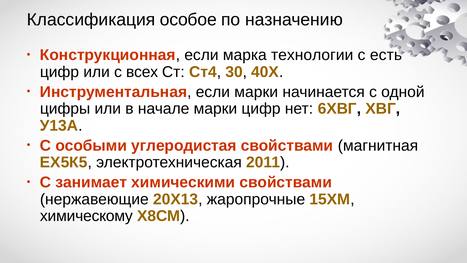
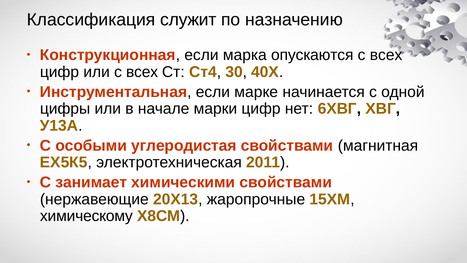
особое: особое -> служит (188, 20)
технологии: технологии -> опускаются (312, 55)
есть: есть -> всех (386, 55)
если марки: марки -> марке (256, 92)
